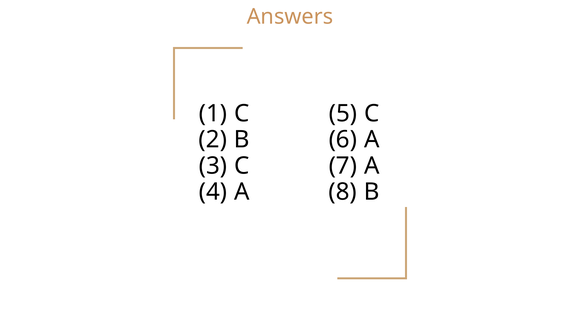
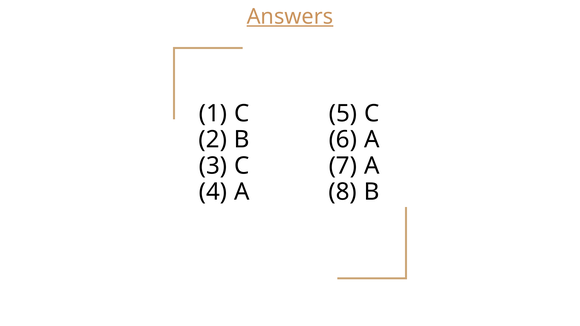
Answers underline: none -> present (290, 17)
